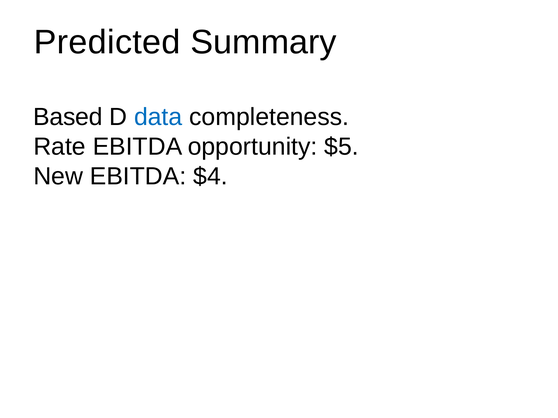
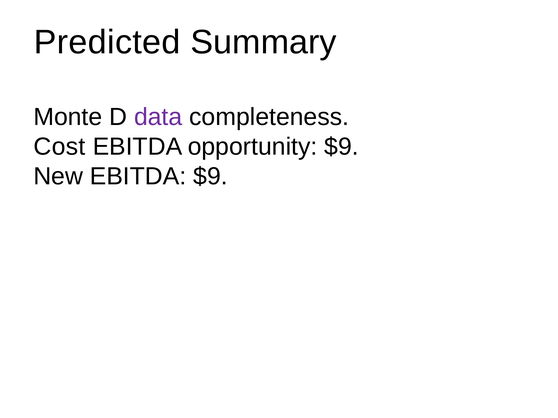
Based: Based -> Monte (68, 117)
data colour: blue -> purple (158, 117)
Rate: Rate -> Cost (59, 147)
opportunity $5: $5 -> $9 (341, 147)
EBITDA $4: $4 -> $9 (211, 177)
